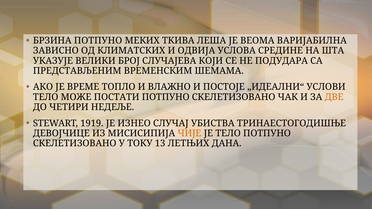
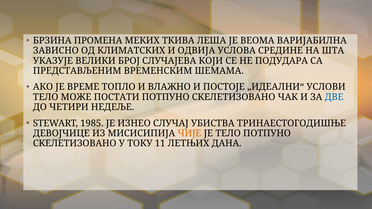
БРЗИНА ПОТПУНО: ПОТПУНО -> ПРОМЕНА (98, 41)
ДВЕ colour: orange -> blue (334, 97)
1919: 1919 -> 1985 (92, 123)
13: 13 -> 11 (160, 143)
